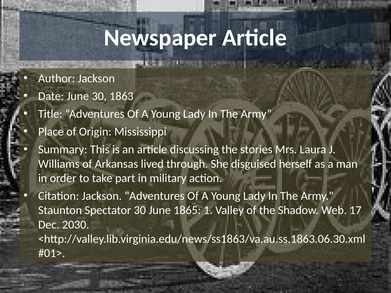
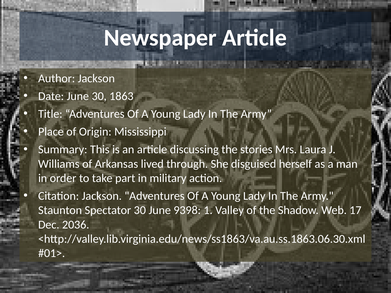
1865: 1865 -> 9398 (187, 210)
2030: 2030 -> 2036 (76, 225)
